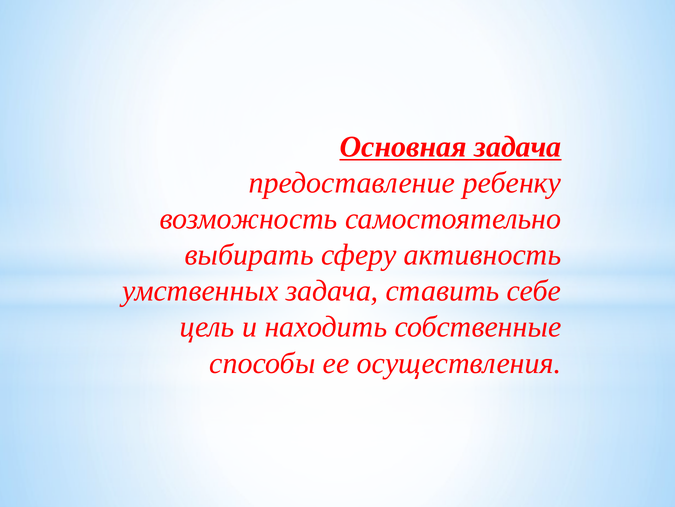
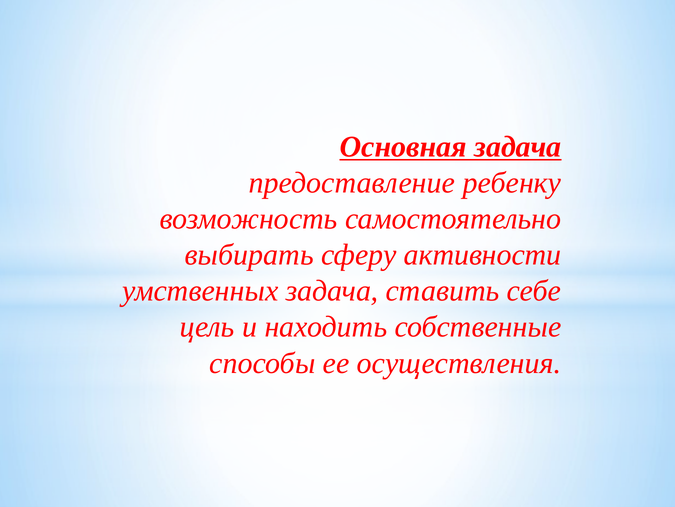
активность: активность -> активности (483, 255)
